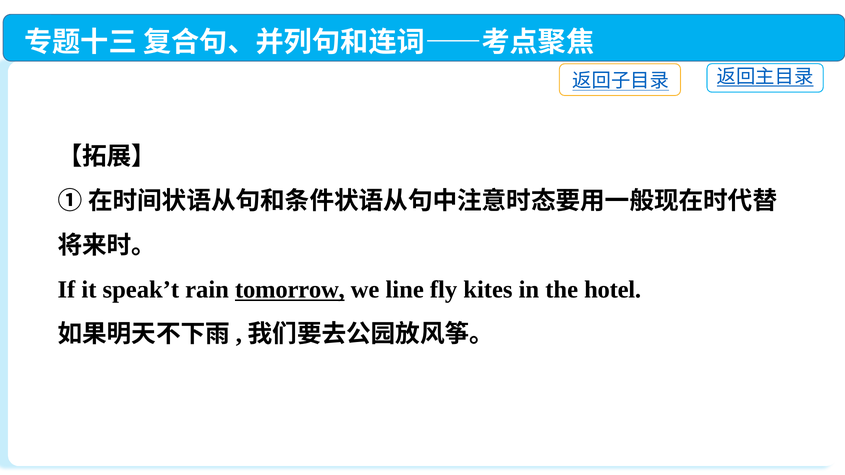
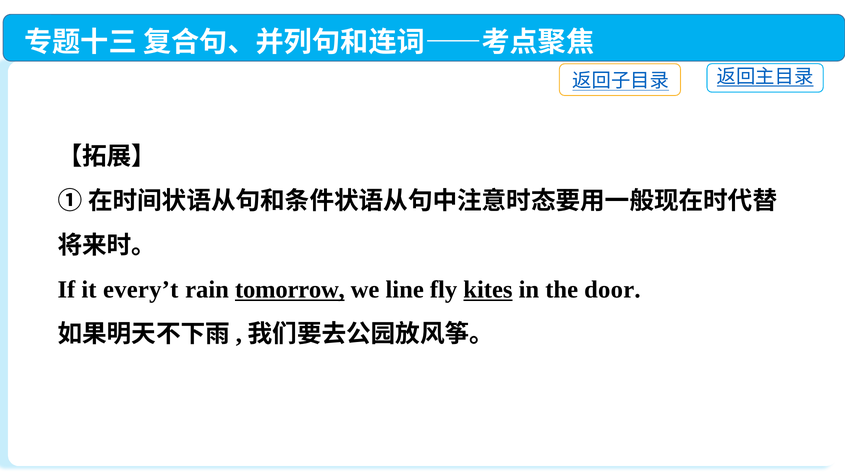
speak’t: speak’t -> every’t (141, 290)
kites underline: none -> present (488, 290)
hotel: hotel -> door (612, 290)
